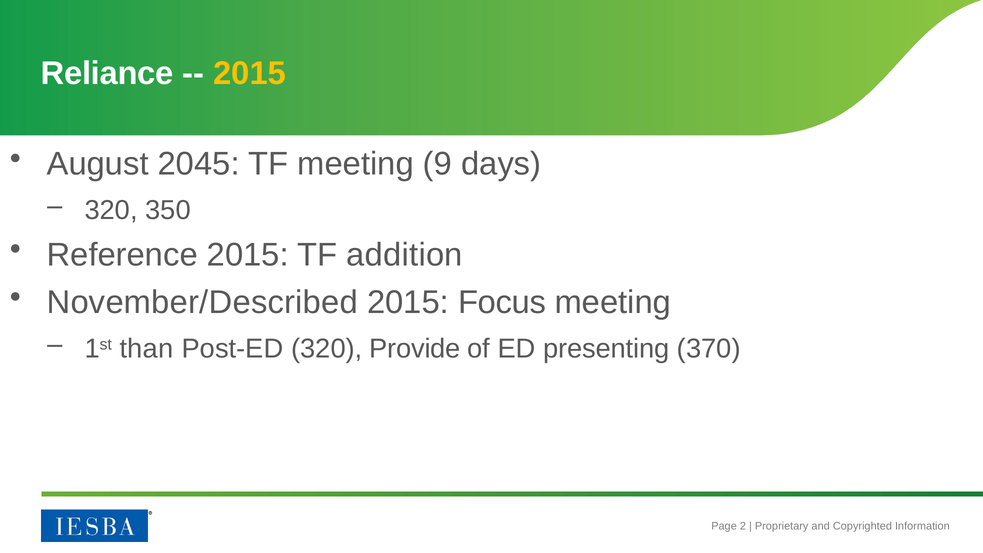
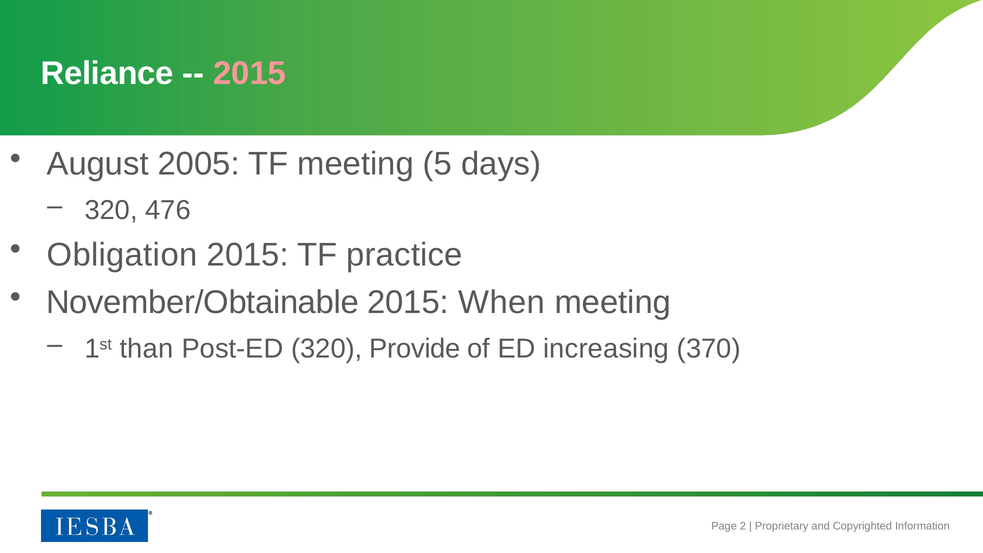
2015 colour: yellow -> pink (250, 73)
2045: 2045 -> 2005 (199, 164)
9: 9 -> 5 (437, 164)
350: 350 -> 476 (168, 210)
Reference: Reference -> Obligation (122, 255)
addition: addition -> practice (405, 255)
November/Described: November/Described -> November/Obtainable (203, 303)
Focus: Focus -> When (502, 303)
presenting: presenting -> increasing (606, 349)
